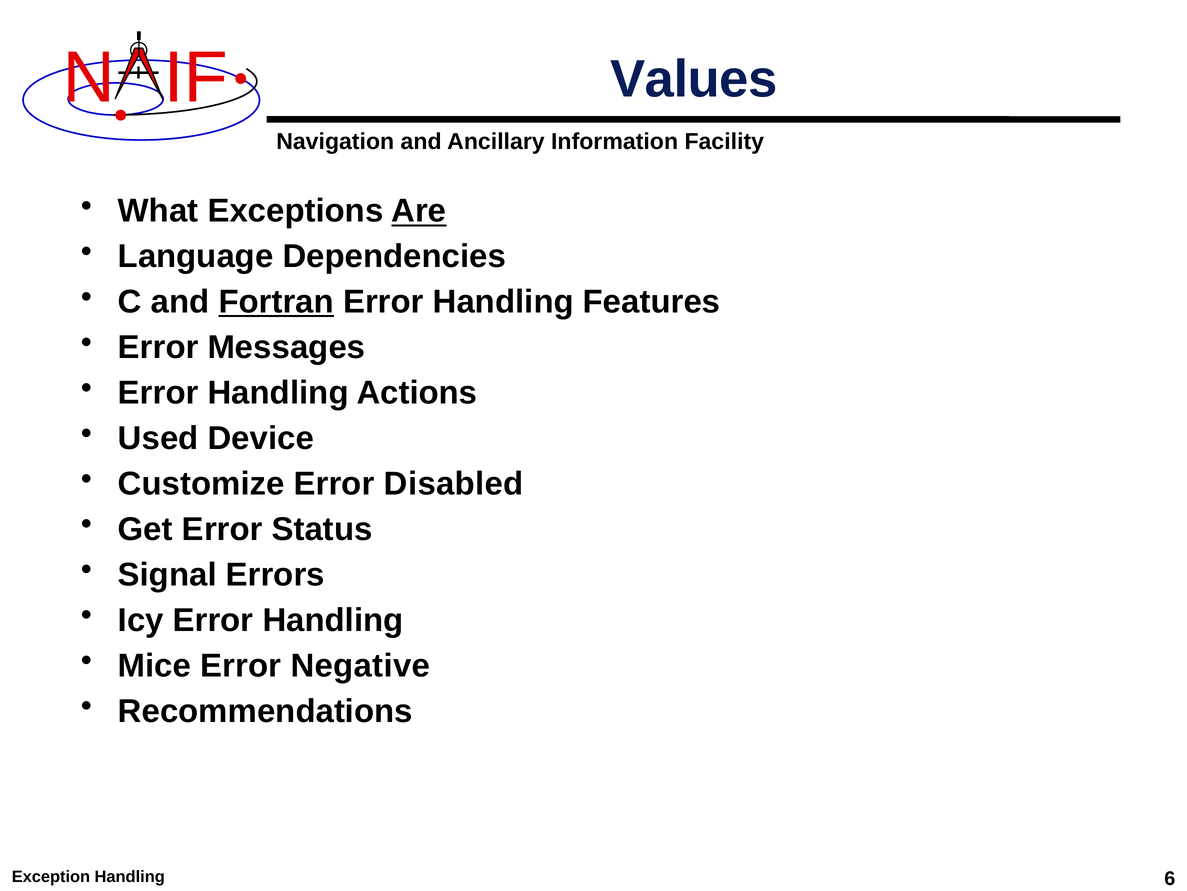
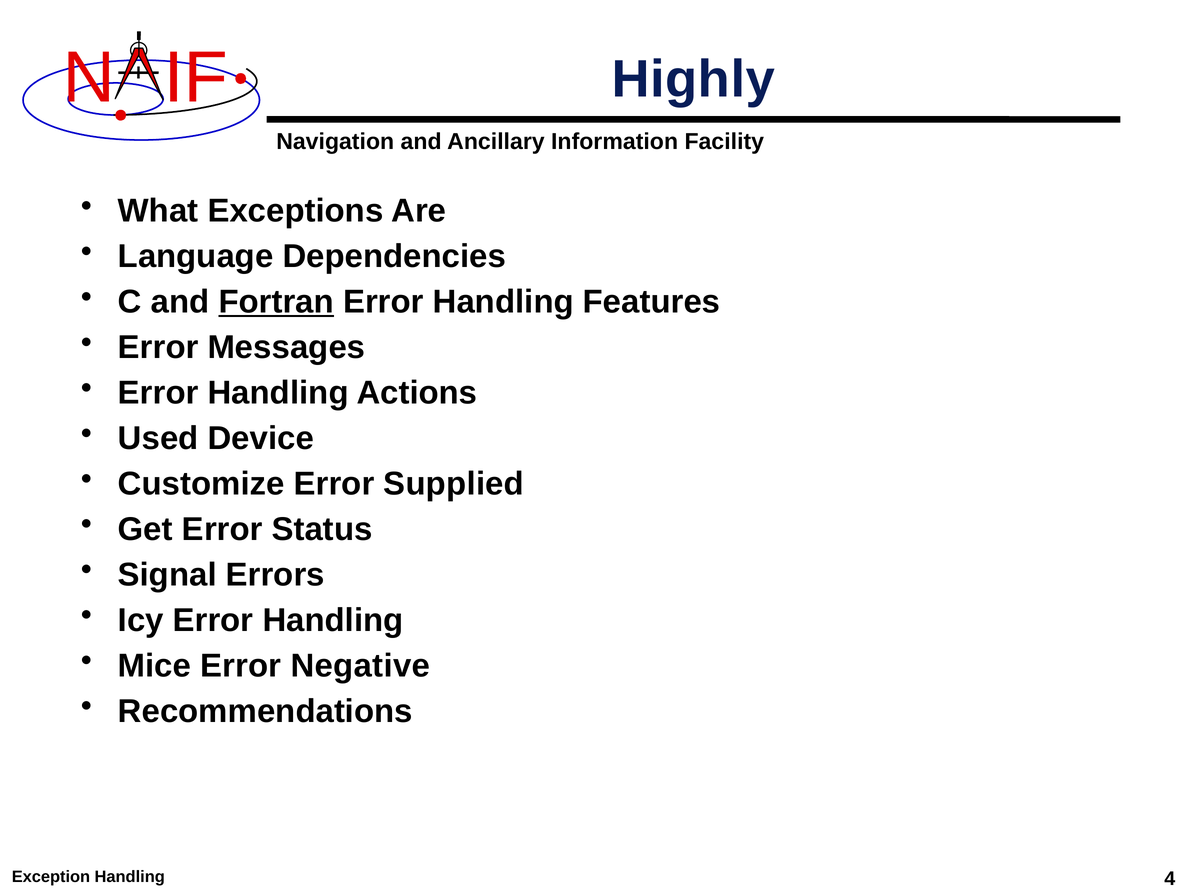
Values: Values -> Highly (693, 79)
Are underline: present -> none (419, 211)
Disabled: Disabled -> Supplied (454, 484)
6: 6 -> 4 (1170, 879)
